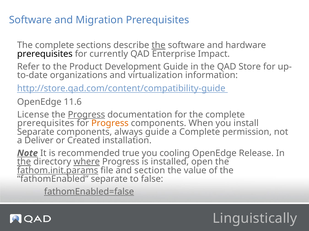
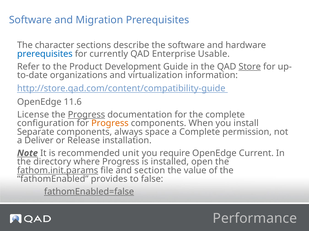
complete: complete -> character (55, 45)
the underline: present -> none (159, 45)
prerequisites colour: black -> blue (45, 54)
Impact: Impact -> Usable (214, 54)
Store underline: none -> present (250, 67)
prerequisites: prerequisites -> configuration (46, 124)
always guide: guide -> space (157, 132)
Created: Created -> Release (84, 141)
true: true -> unit (131, 154)
cooling: cooling -> require (175, 154)
Release: Release -> Current (256, 154)
the underline: present -> none (24, 162)
where underline: present -> none (87, 162)
fathomEnabled separate: separate -> provides (109, 180)
Linguistically: Linguistically -> Performance (255, 219)
